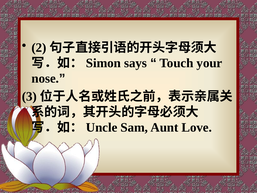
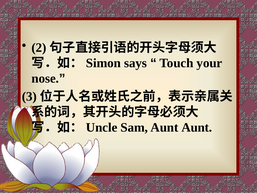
Aunt Love: Love -> Aunt (197, 127)
